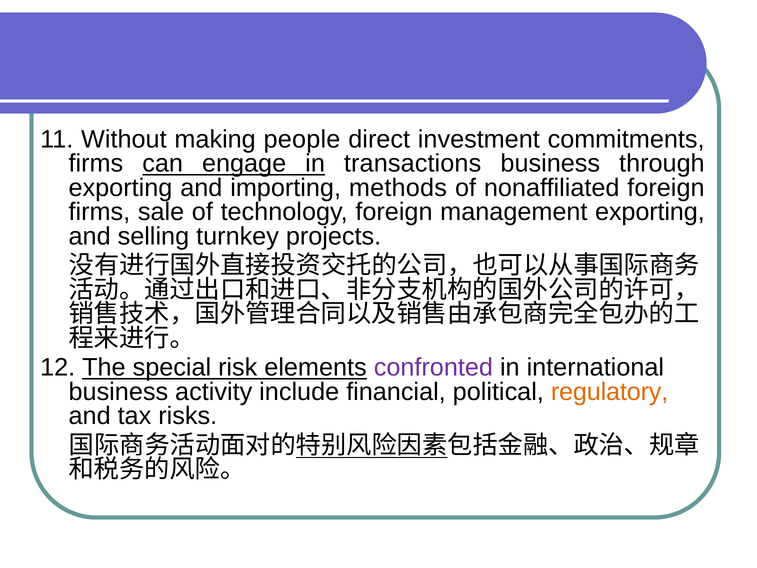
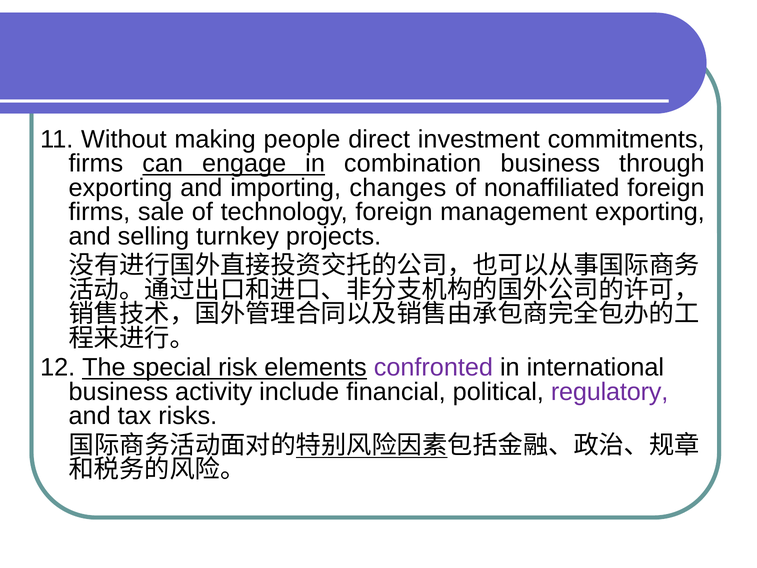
transactions: transactions -> combination (413, 163)
methods: methods -> changes (398, 188)
regulatory colour: orange -> purple (610, 392)
